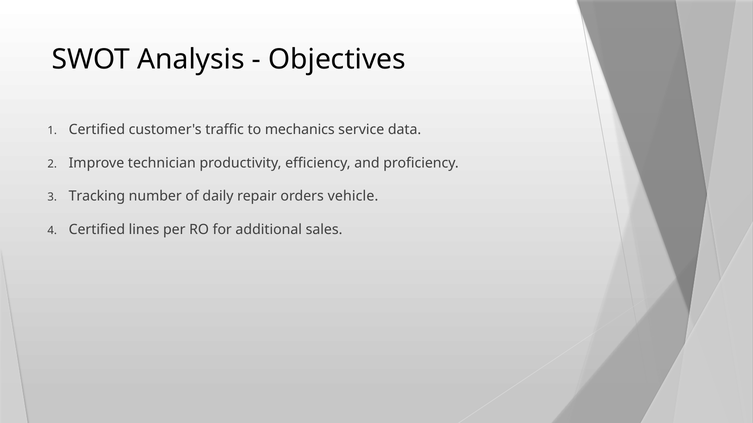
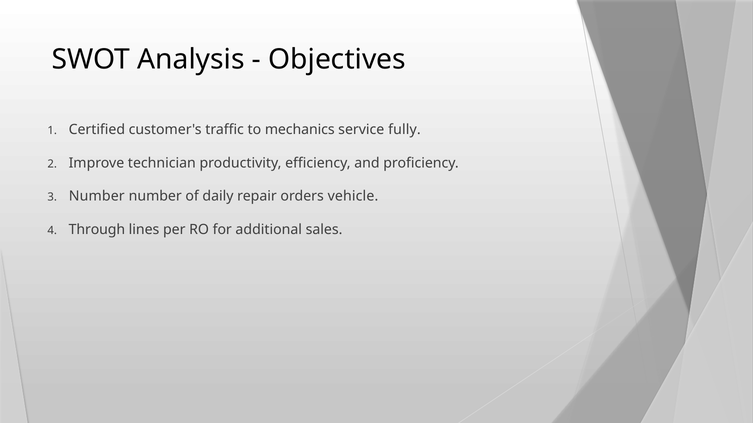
data: data -> fully (404, 130)
Tracking: Tracking -> Number (97, 196)
Certified: Certified -> Through (97, 230)
